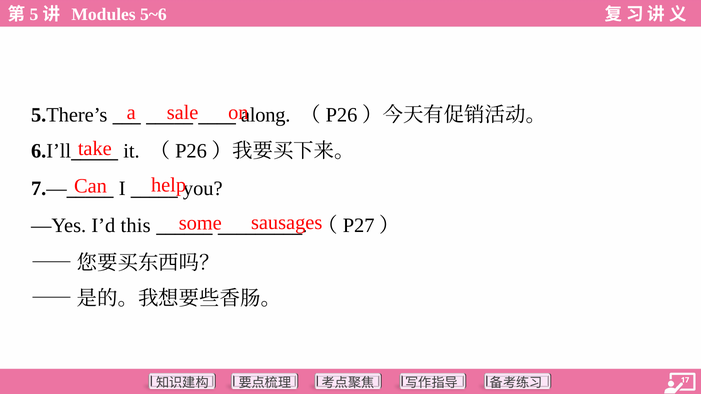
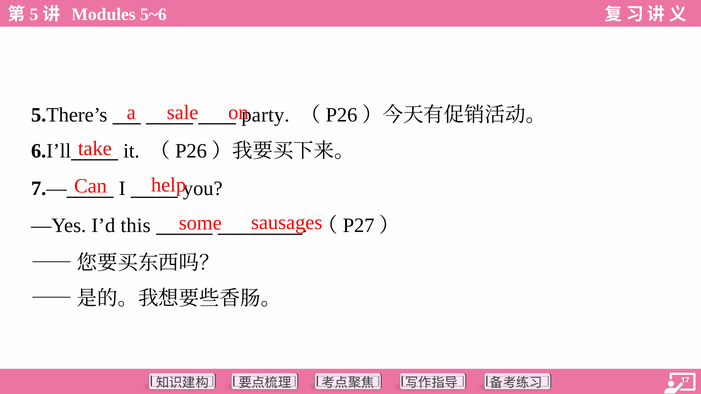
along: along -> party (265, 115)
